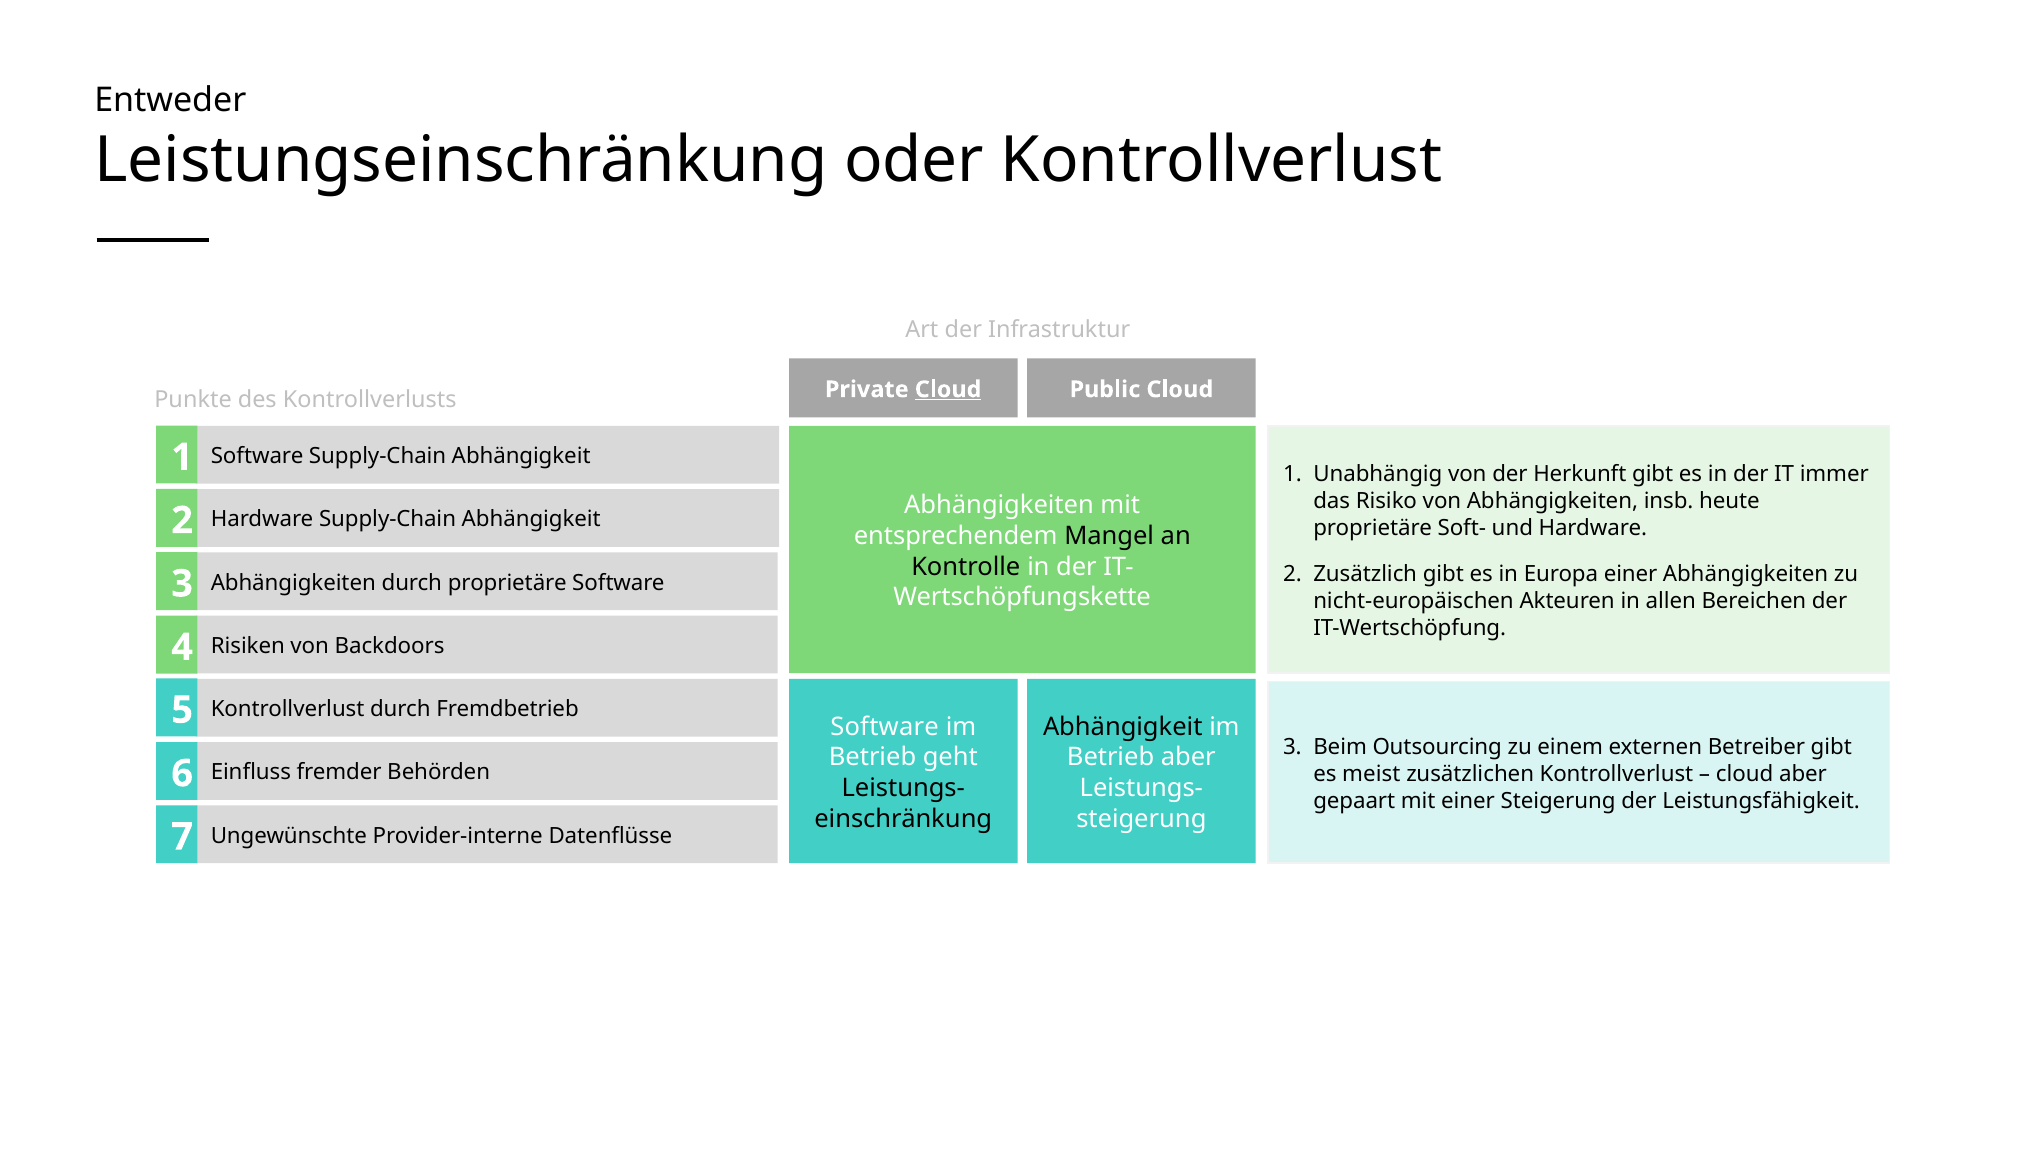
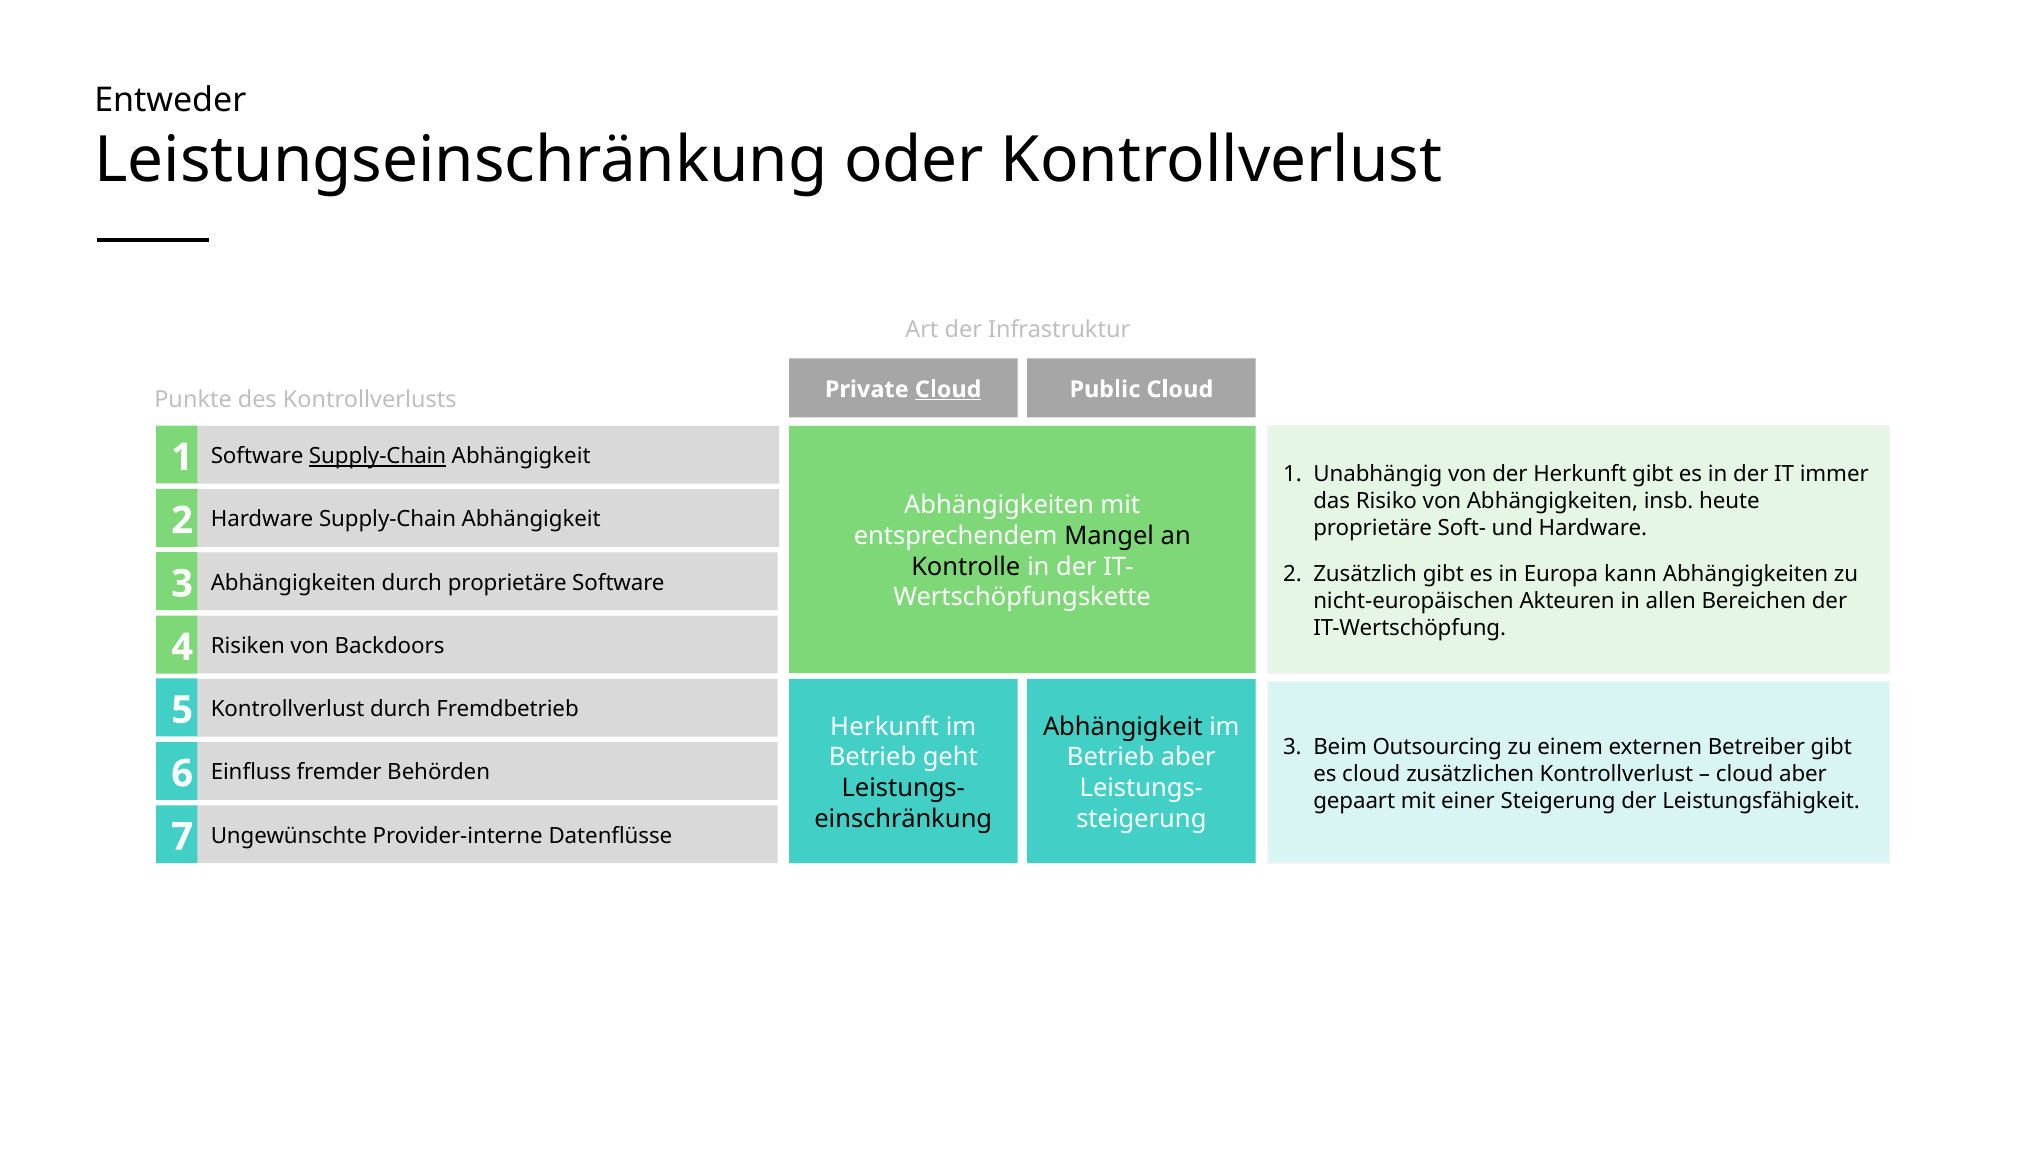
Supply-Chain underline: none -> present (378, 456)
Europa einer: einer -> kann (1630, 574)
Software: Software -> Herkunft (885, 727)
es meist: meist -> cloud (1371, 774)
